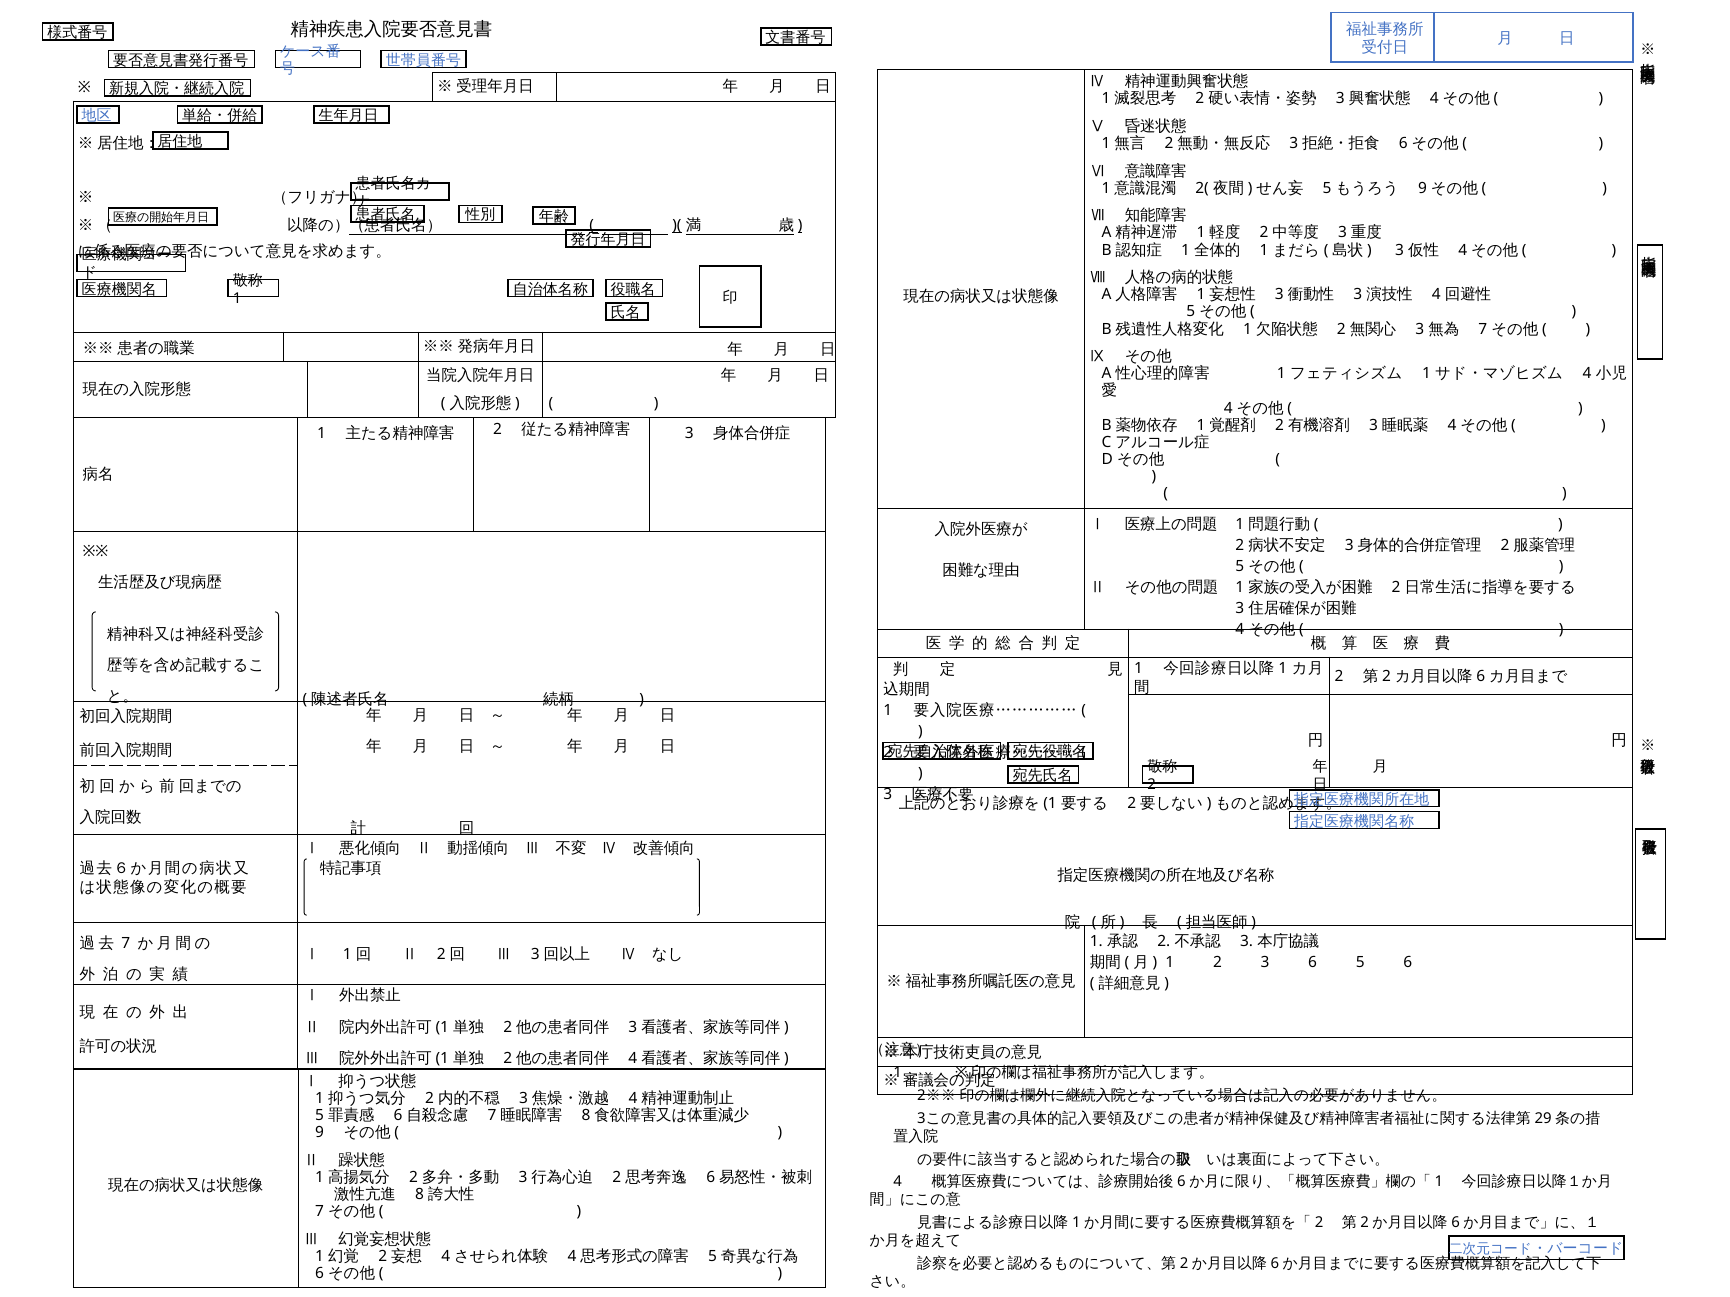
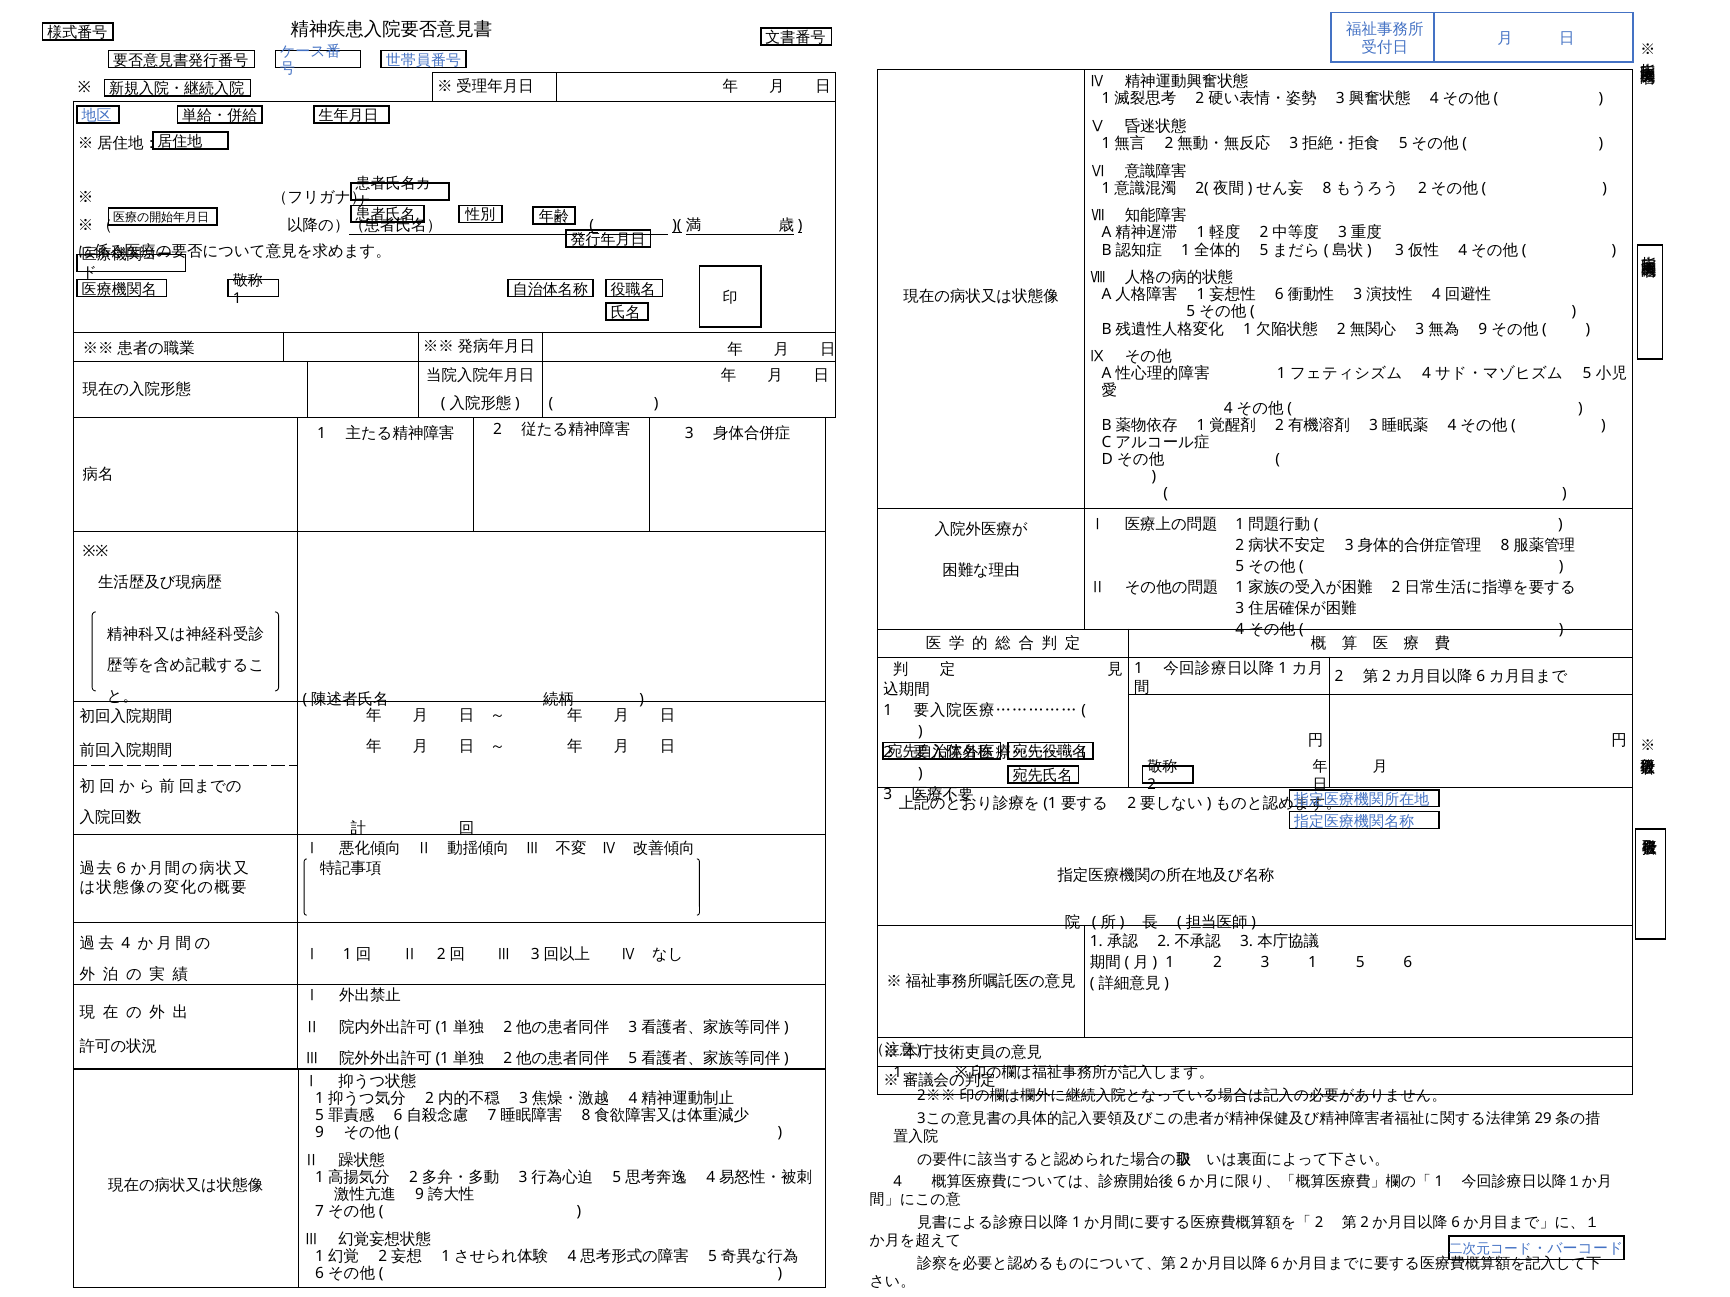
6: 6 -> 5 (1403, 144)
5: 5 -> 8 (1327, 188)
9: 9 -> 2 (1423, 188)
1: 1 -> 5 (1264, 250)
3: 3 -> 6 (1279, 295)
7: 7 -> 9 (1483, 329)
1: 1 -> 4 (1427, 374)
4: 4 -> 5 (1587, 374)
2: 2 -> 8 (1505, 545)
7: 7 -> 4 (126, 944)
3 6: 6 -> 1 (1313, 963)
4: 4 -> 5 (633, 1059)
2: 2 -> 5 (617, 1178)
6: 6 -> 4 (711, 1178)
8: 8 -> 9 (420, 1195)
4: 4 -> 1 (446, 1257)
